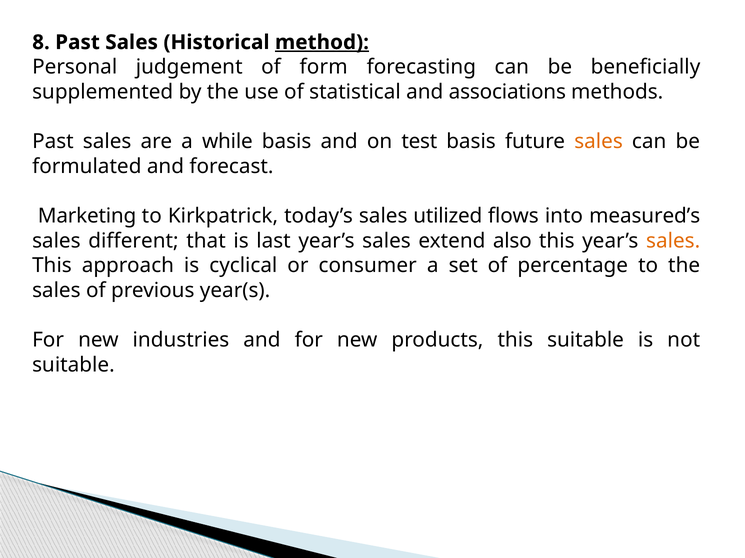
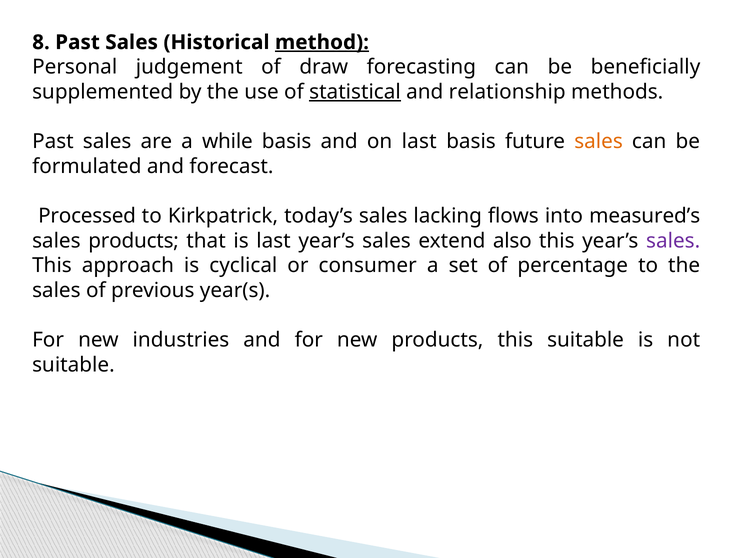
form: form -> draw (324, 67)
statistical underline: none -> present (355, 92)
associations: associations -> relationship (507, 92)
on test: test -> last (419, 142)
Marketing: Marketing -> Processed (87, 216)
utilized: utilized -> lacking (448, 216)
sales different: different -> products (134, 241)
sales colour: orange -> purple (673, 241)
